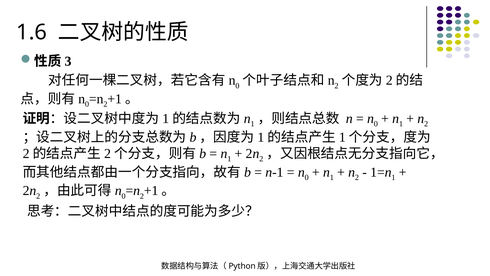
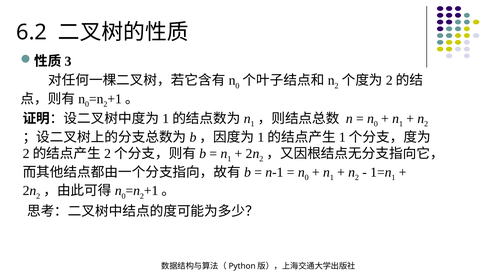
1.6: 1.6 -> 6.2 (32, 32)
